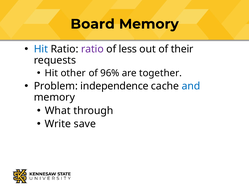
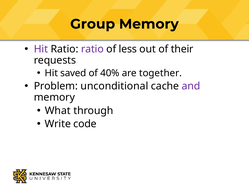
Board: Board -> Group (93, 24)
Hit colour: blue -> purple (41, 49)
other: other -> saved (73, 73)
96%: 96% -> 40% (110, 73)
independence: independence -> unconditional (114, 86)
and colour: blue -> purple (191, 86)
save: save -> code (85, 124)
